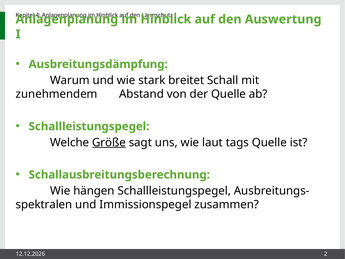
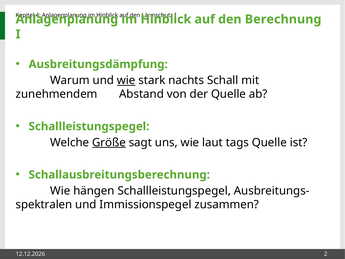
Auswertung: Auswertung -> Berechnung (283, 19)
wie underline: none -> present (126, 80)
breitet: breitet -> nachts (186, 80)
